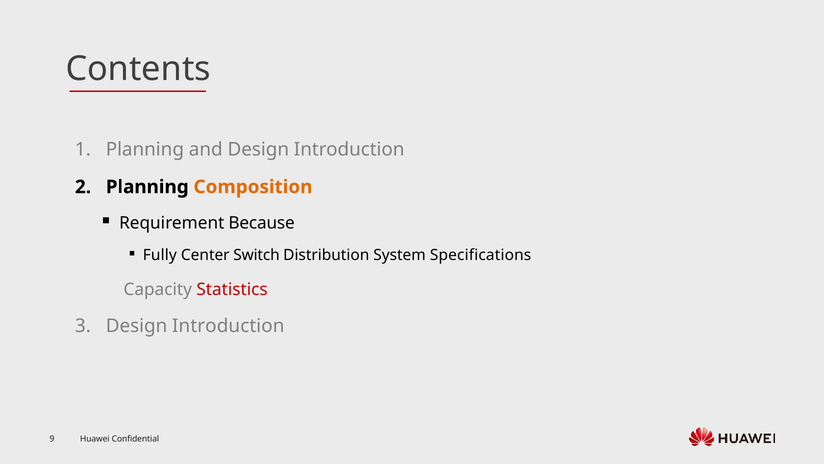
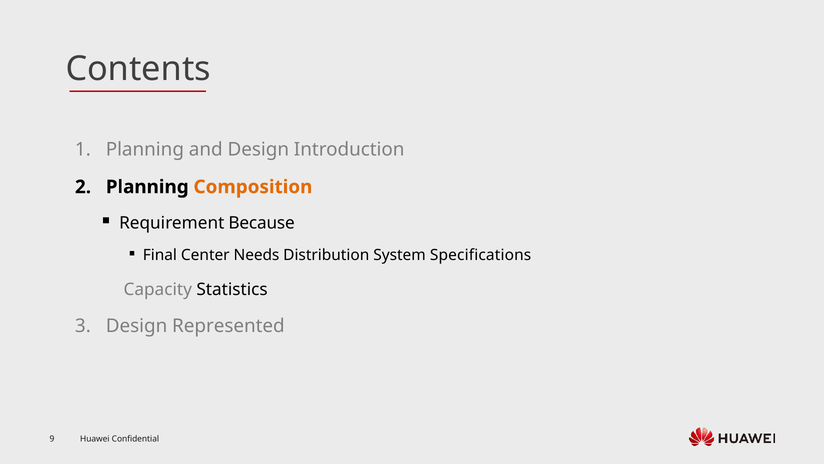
Fully: Fully -> Final (160, 255)
Switch: Switch -> Needs (256, 255)
Statistics colour: red -> black (232, 289)
Introduction: Introduction -> Represented (228, 326)
